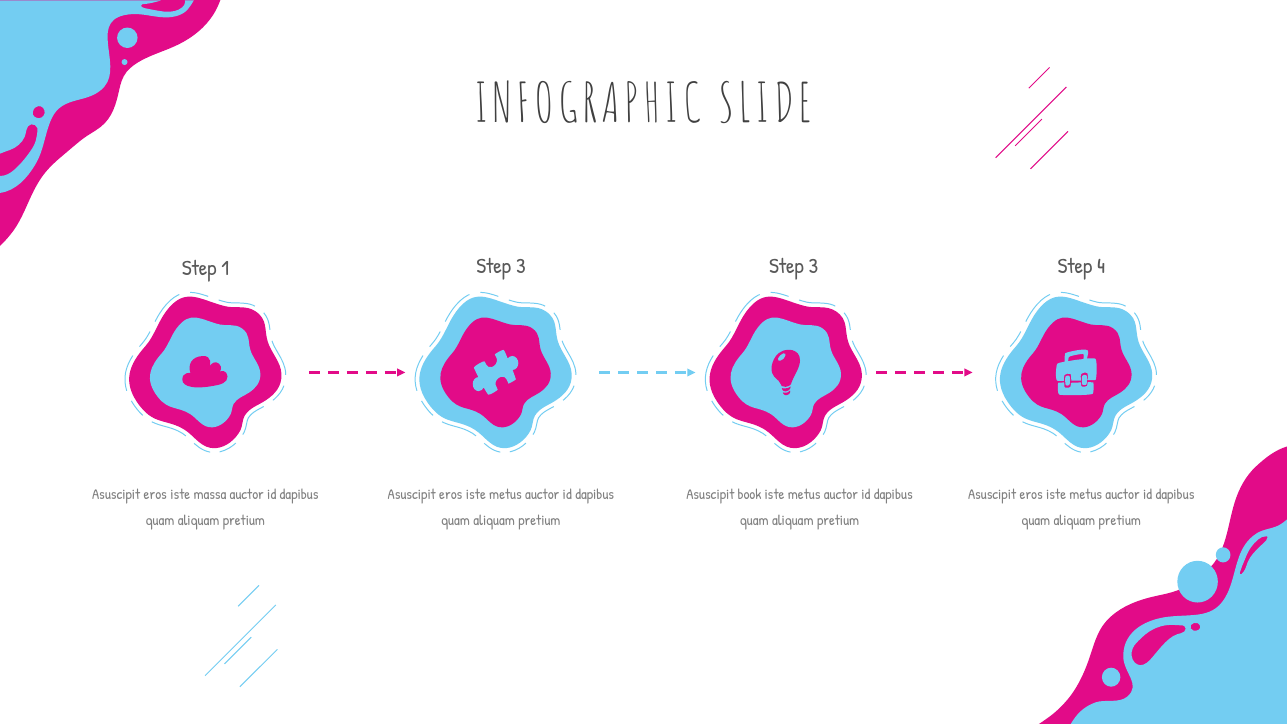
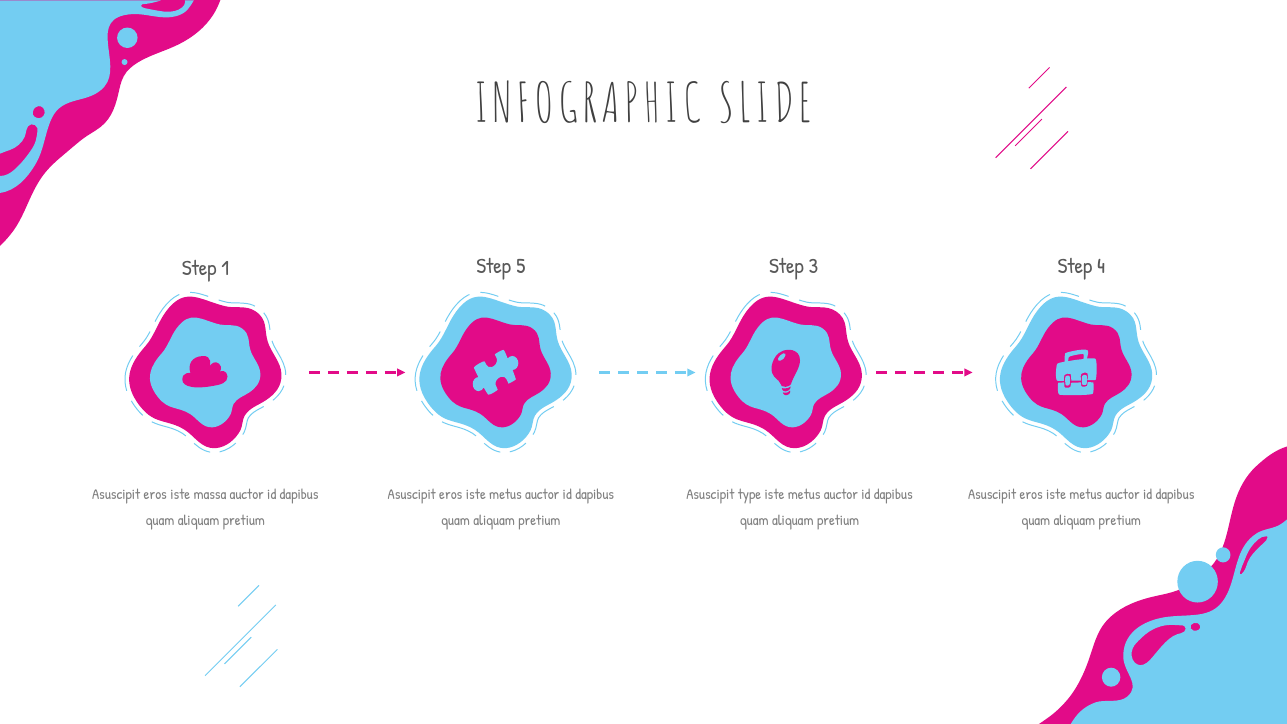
3: 3 -> 5 (521, 266)
book: book -> type (750, 494)
